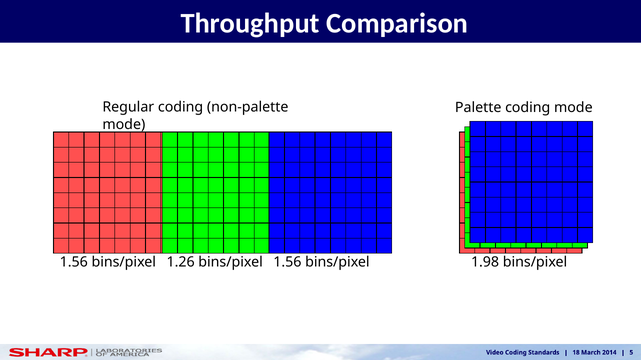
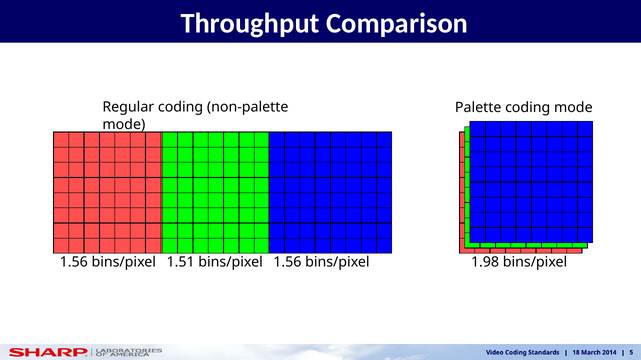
1.26: 1.26 -> 1.51 (181, 262)
